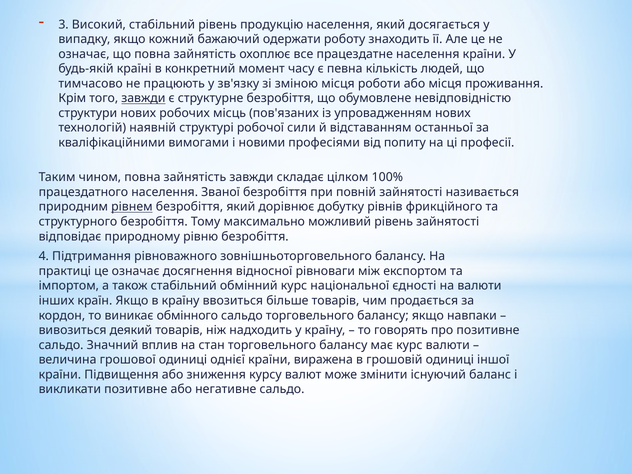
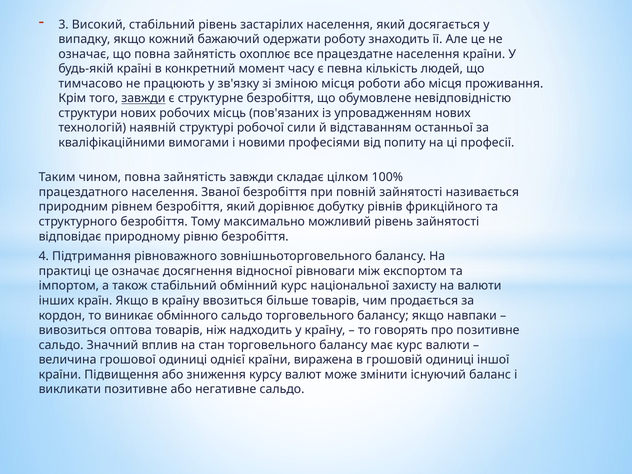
продукцію: продукцію -> застарілих (272, 24)
рівнем underline: present -> none (132, 207)
єдності: єдності -> захисту (415, 286)
деякий: деякий -> оптова (131, 330)
